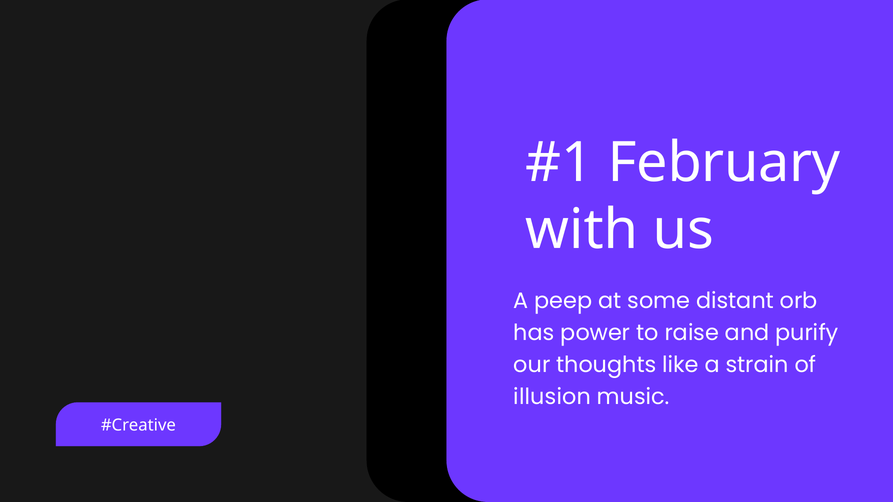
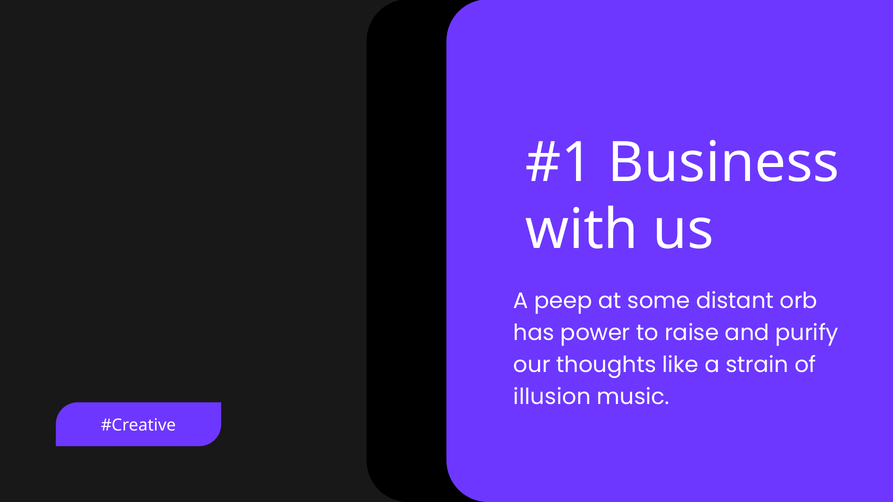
February: February -> Business (724, 163)
